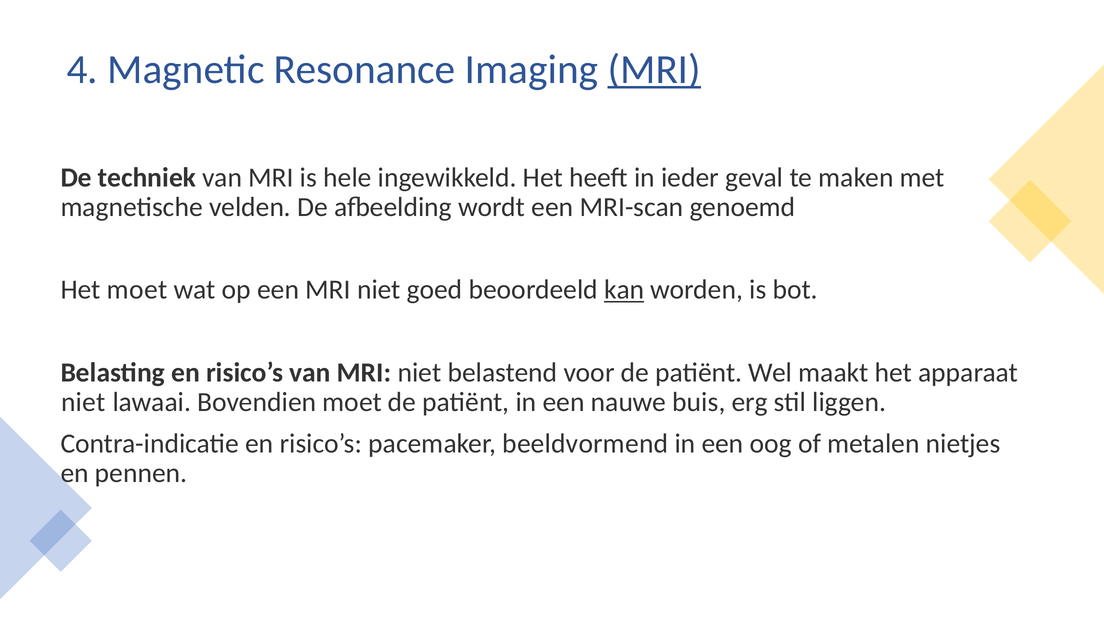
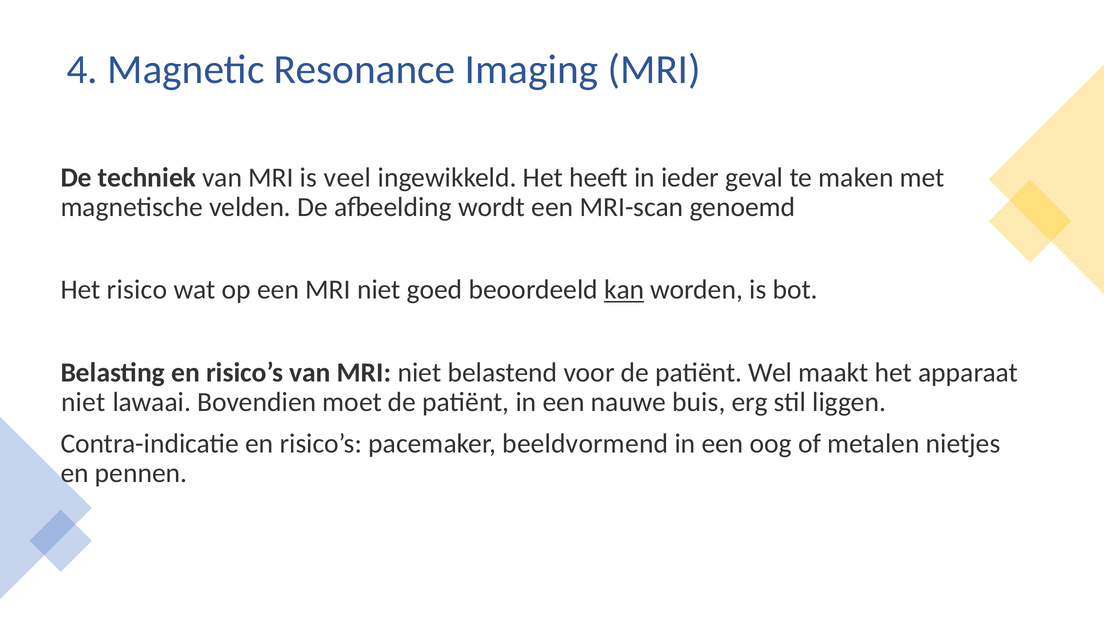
MRI underline: present -> none (654, 69)
hele: hele -> veel (347, 177)
Het moet: moet -> risico (137, 290)
